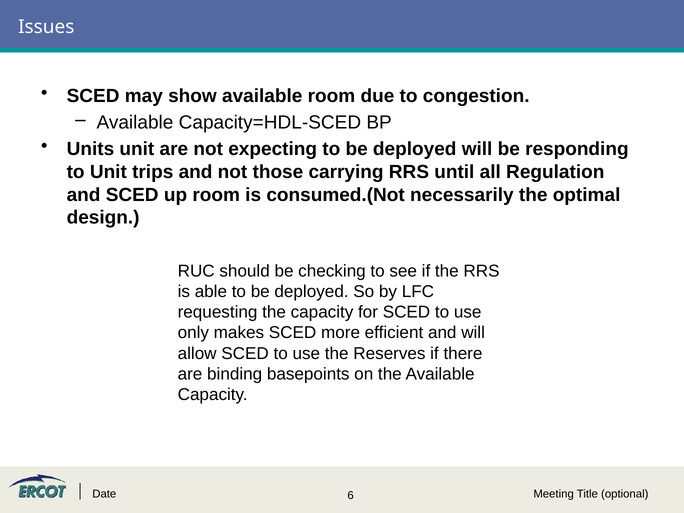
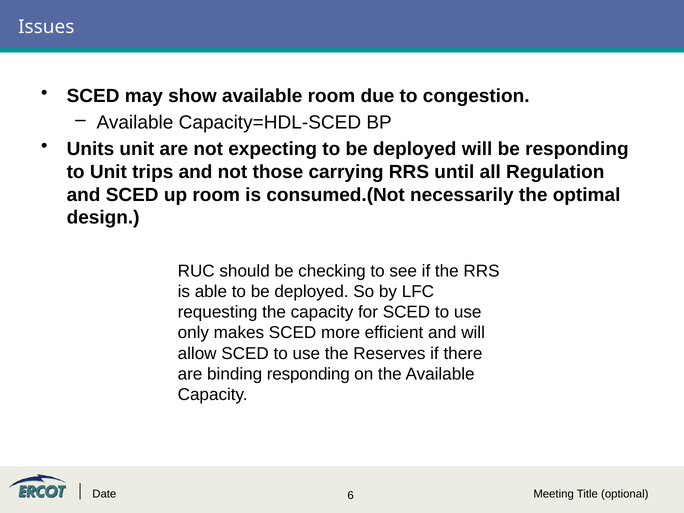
binding basepoints: basepoints -> responding (308, 374)
